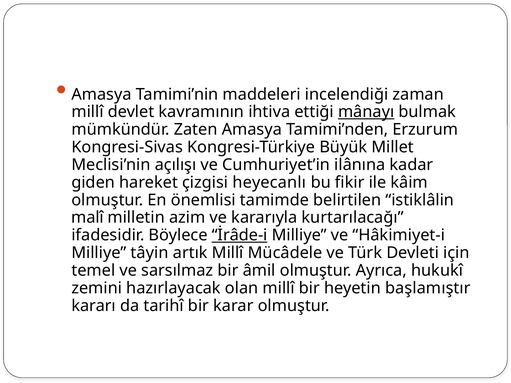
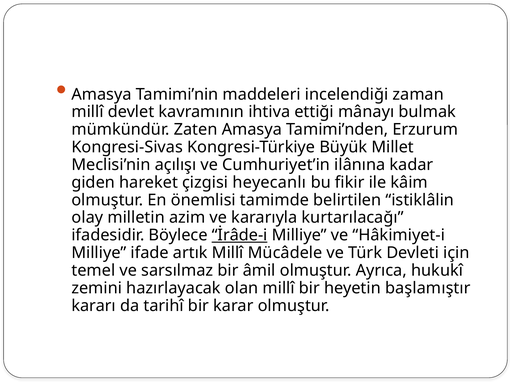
mânayı underline: present -> none (366, 112)
malî: malî -> olay (87, 218)
tâyin: tâyin -> ifade (150, 253)
